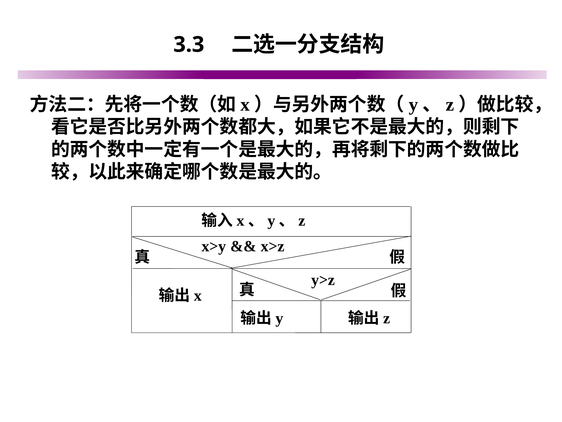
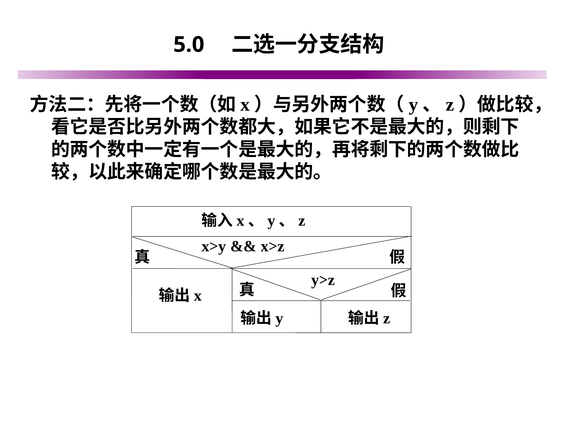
3.3: 3.3 -> 5.0 (189, 45)
